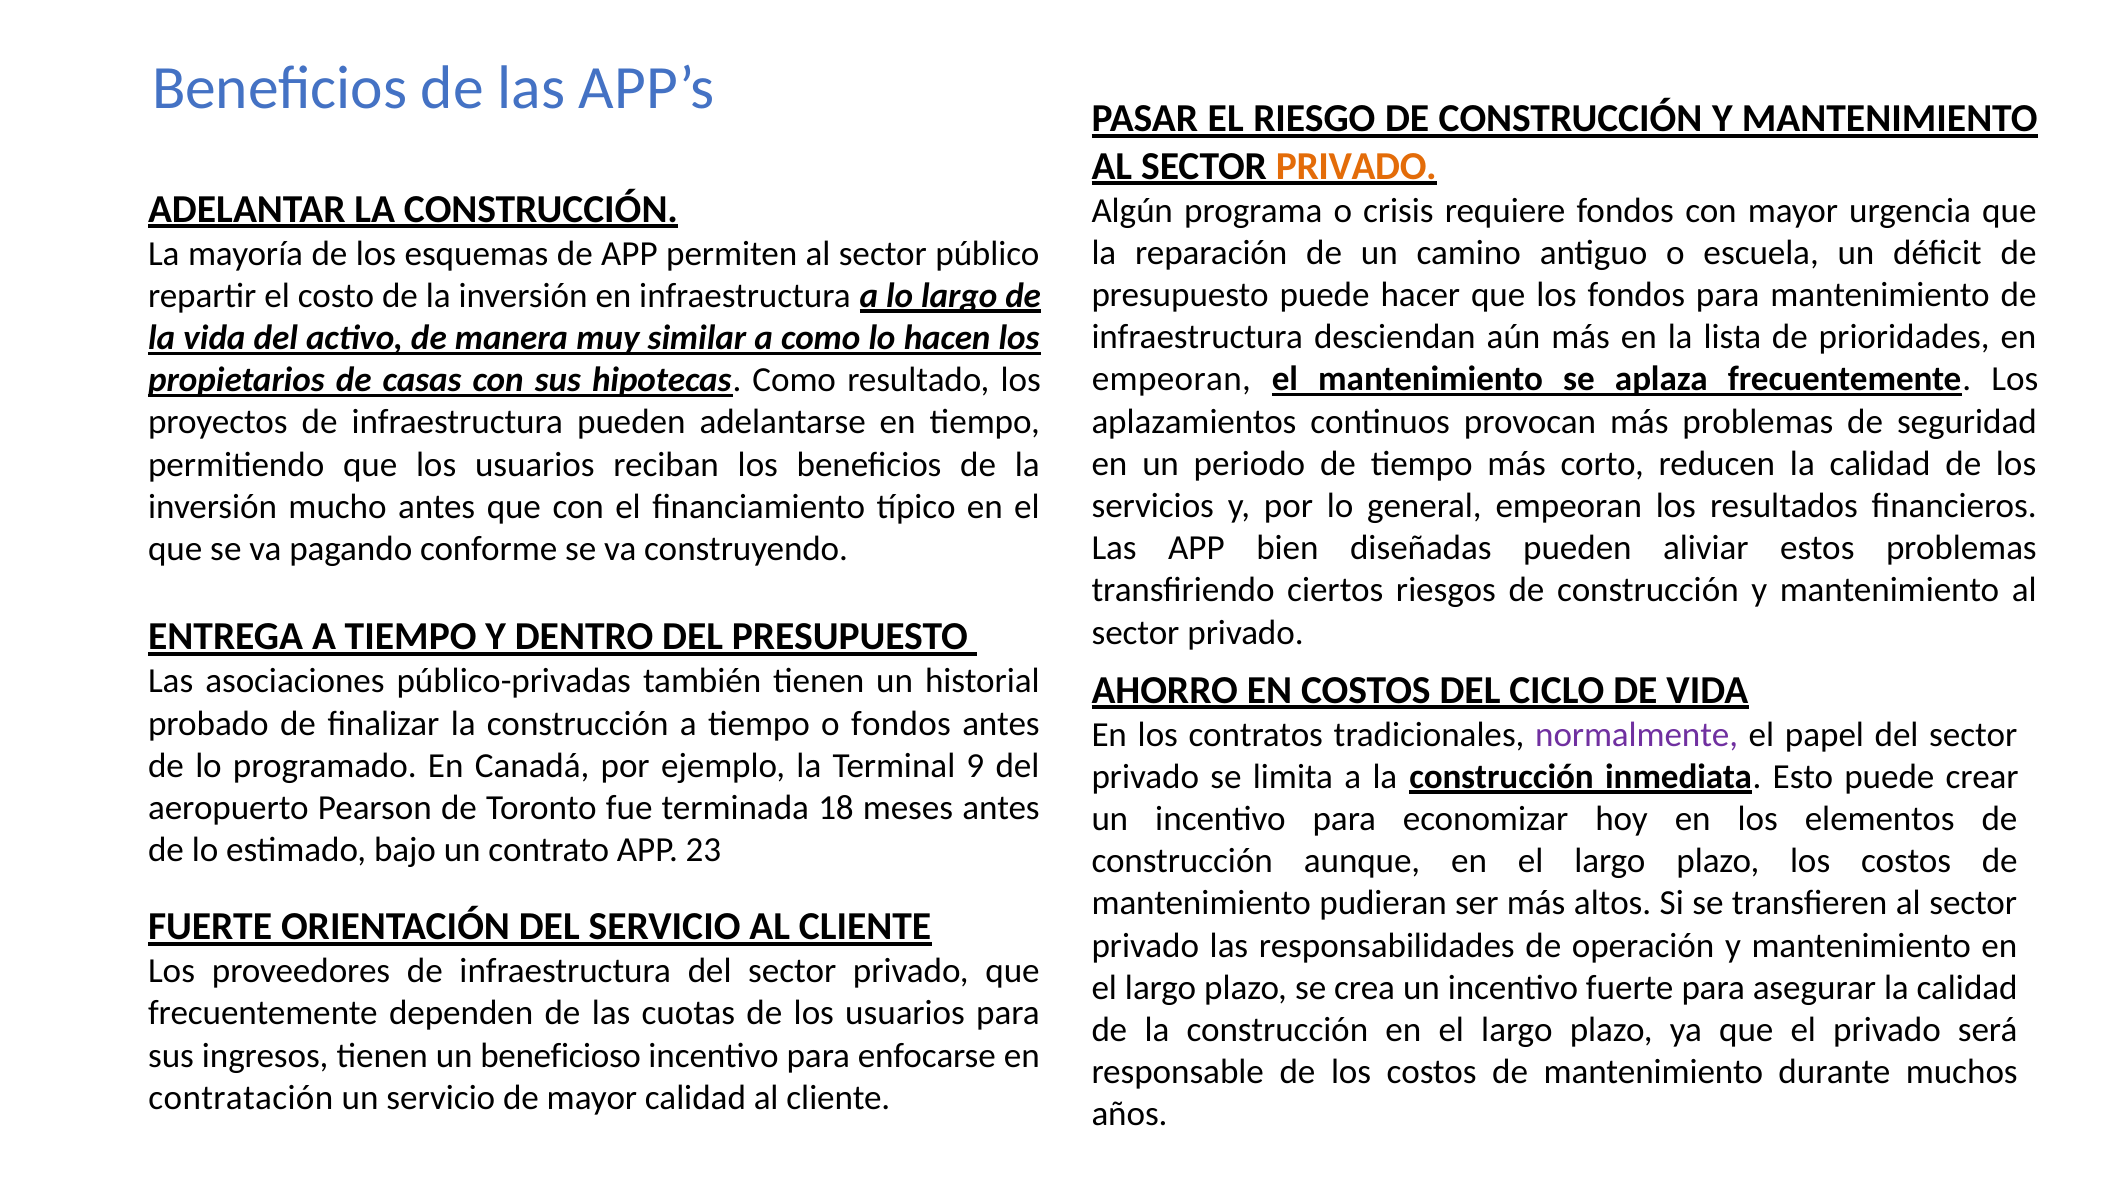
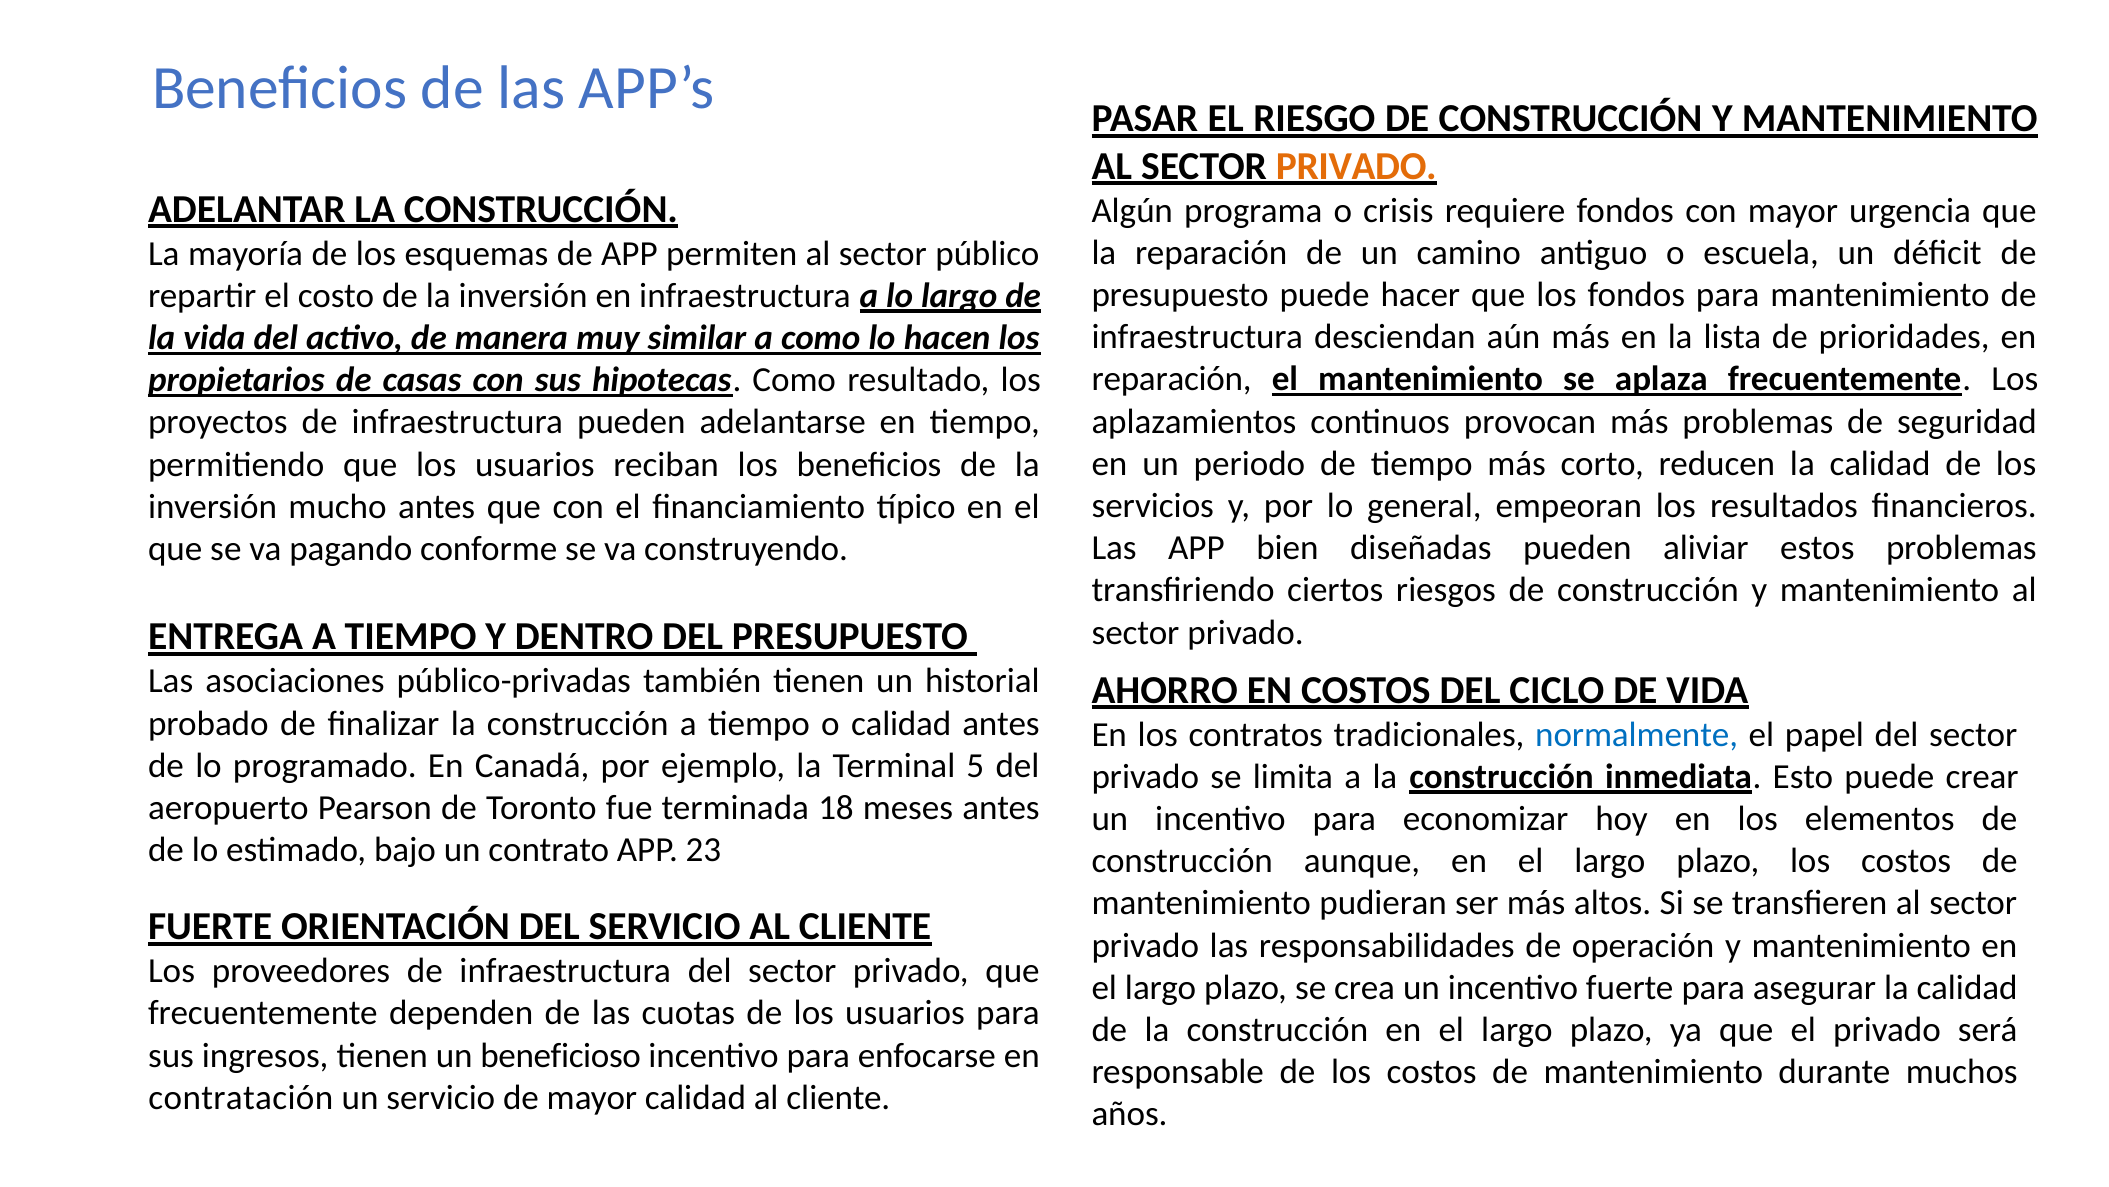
empeoran: empeoran -> reparación (1172, 379)
o fondos: fondos -> calidad (901, 723)
normalmente colour: purple -> blue (1637, 734)
9: 9 -> 5 (975, 765)
